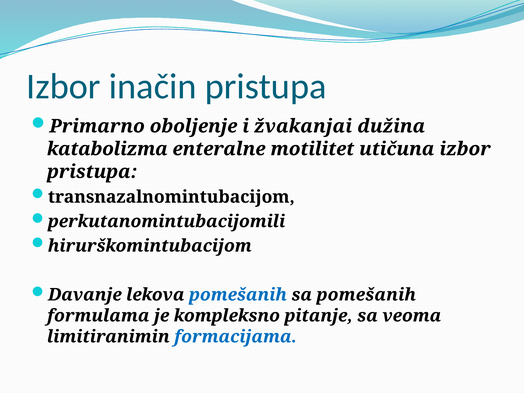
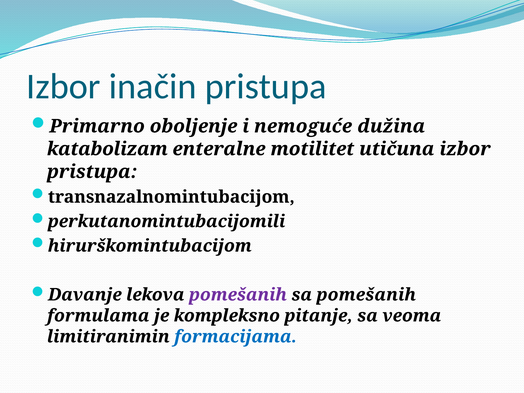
žvakanjai: žvakanjai -> nemoguće (303, 126)
katabolizma: katabolizma -> katabolizam (107, 149)
pomešanih colour: blue -> purple (238, 295)
